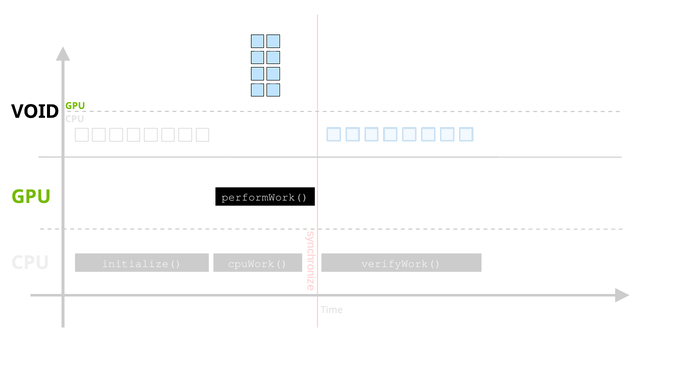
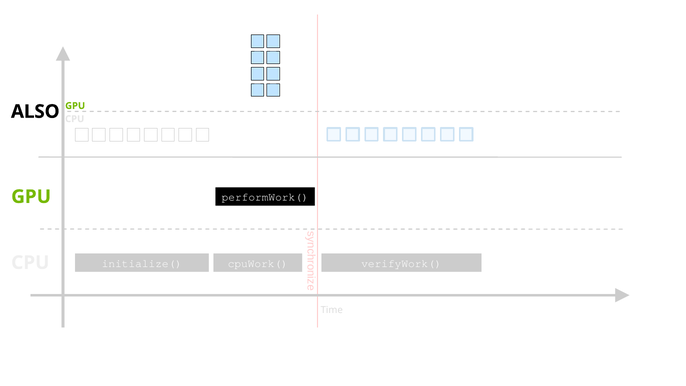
VOID: VOID -> ALSO (35, 112)
